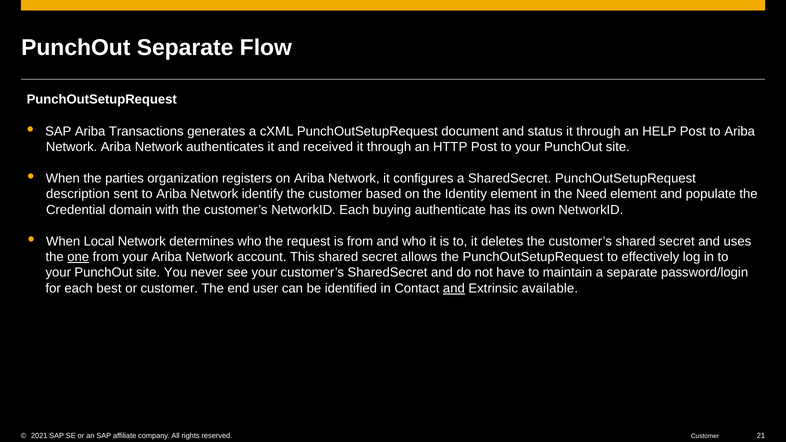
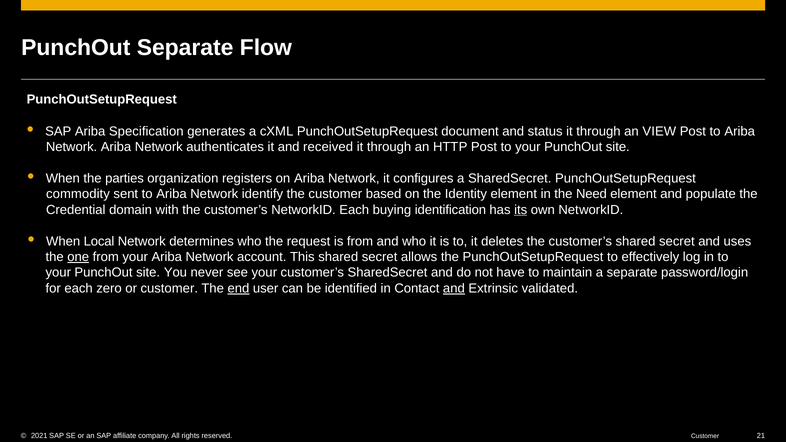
Transactions: Transactions -> Specification (146, 132)
HELP: HELP -> VIEW (659, 132)
description: description -> commodity (78, 194)
authenticate: authenticate -> identification (450, 210)
its underline: none -> present (521, 210)
best: best -> zero (109, 288)
end underline: none -> present (238, 288)
available: available -> validated (550, 288)
